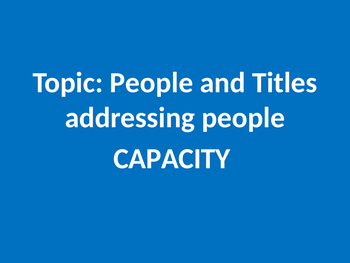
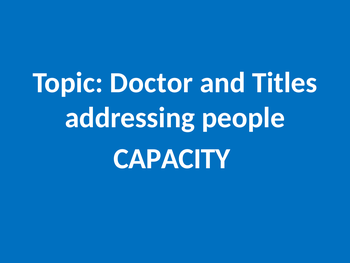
Topic People: People -> Doctor (151, 83)
